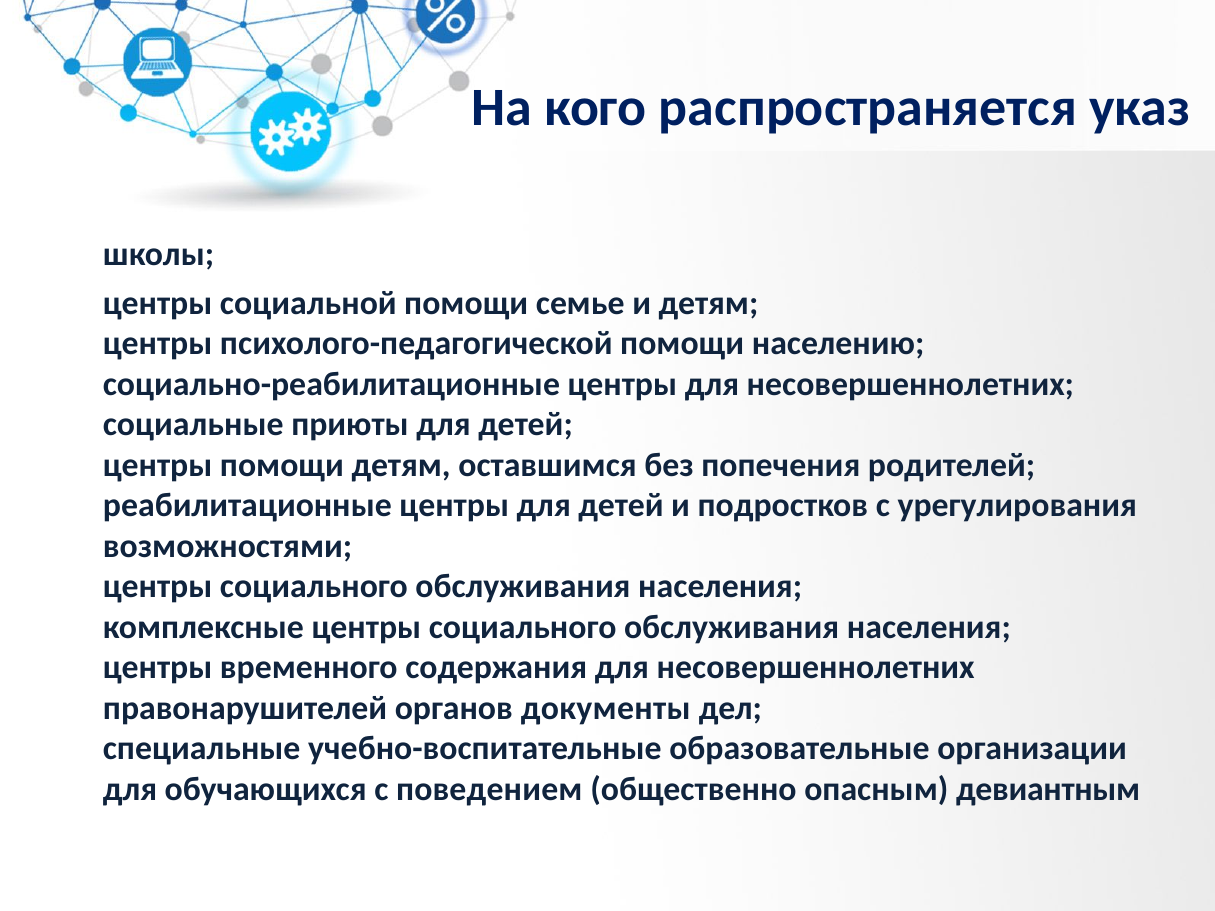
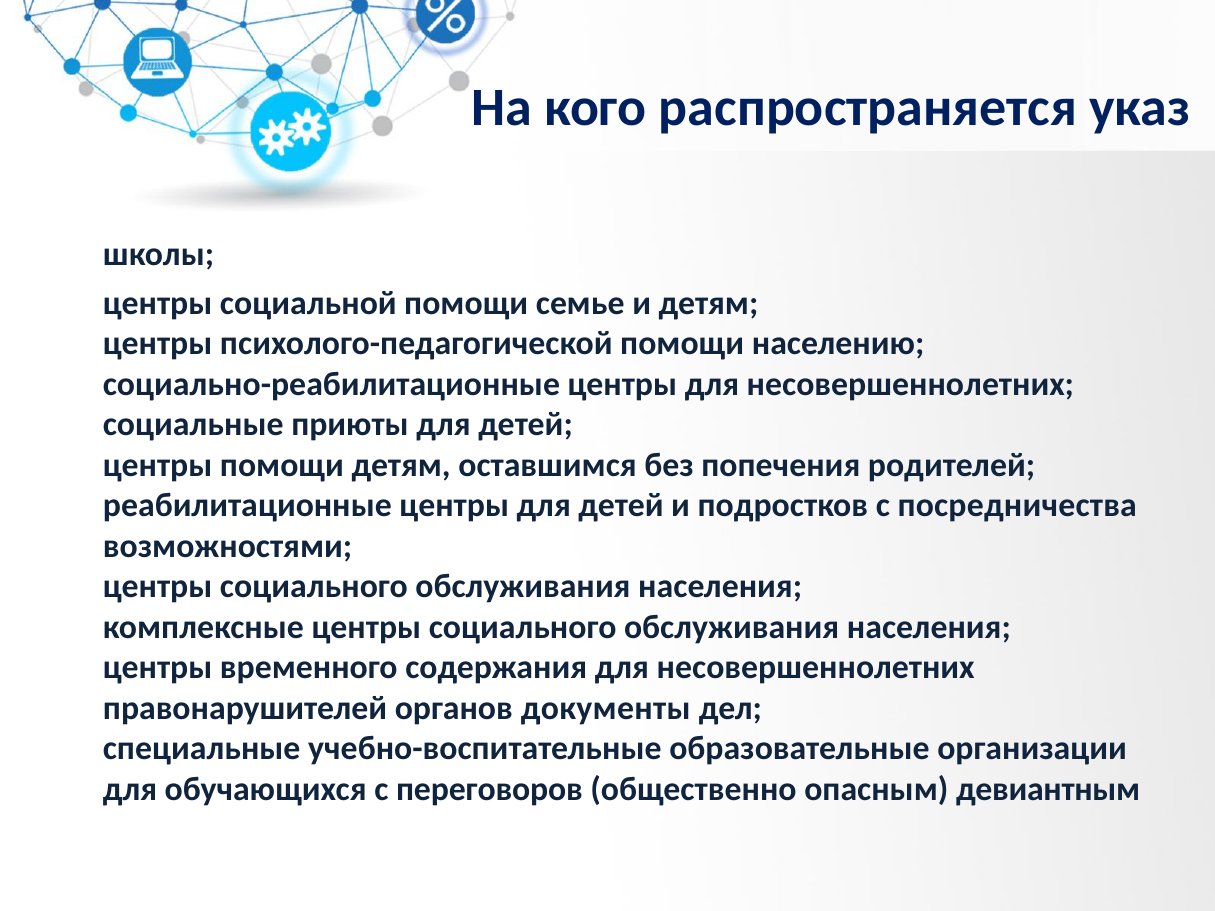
урегулирования: урегулирования -> посредничества (1017, 506)
поведением: поведением -> переговоров (489, 789)
